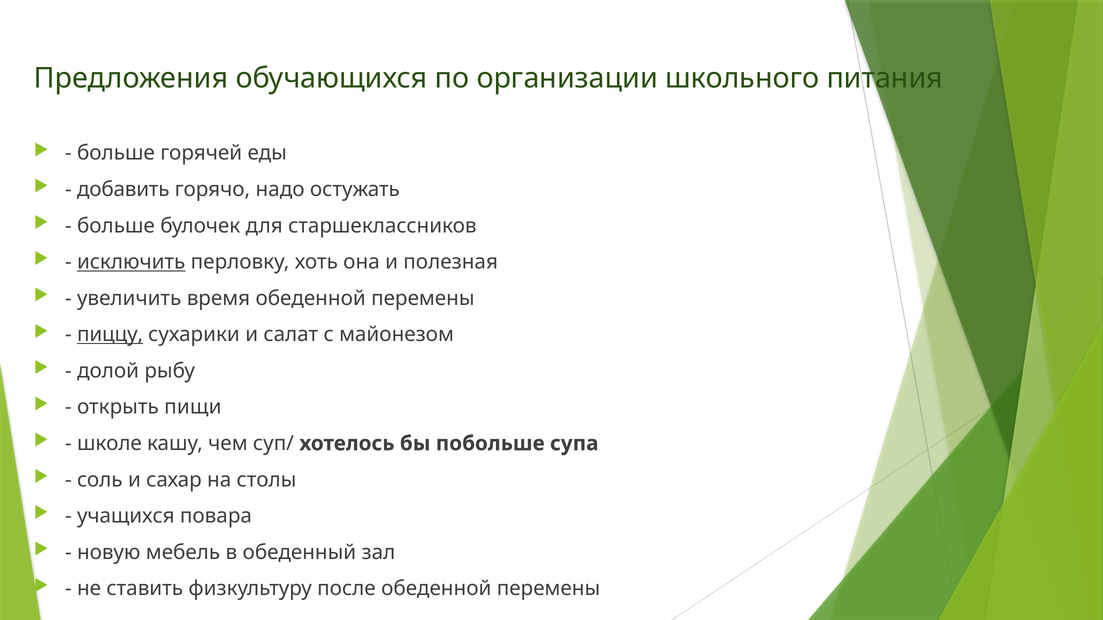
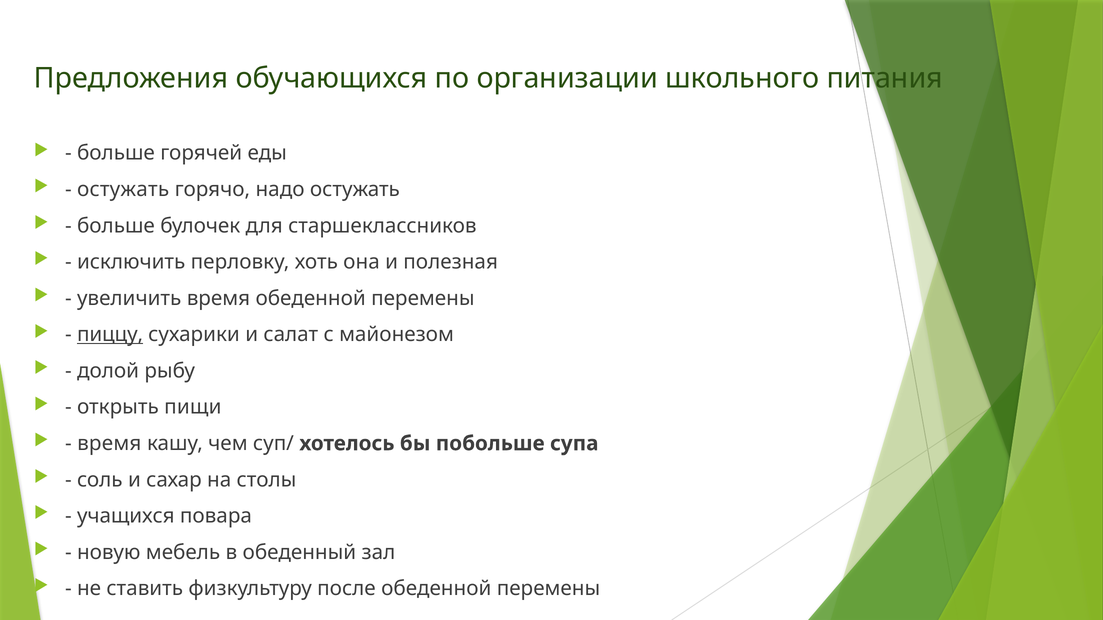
добавить: добавить -> остужать (123, 190)
исключить underline: present -> none (131, 262)
школе: школе -> время (109, 444)
